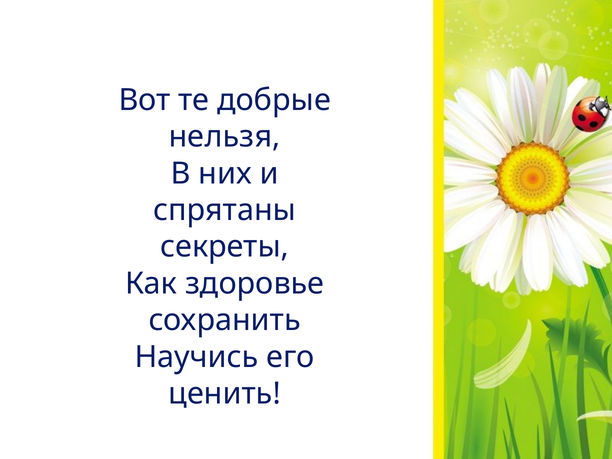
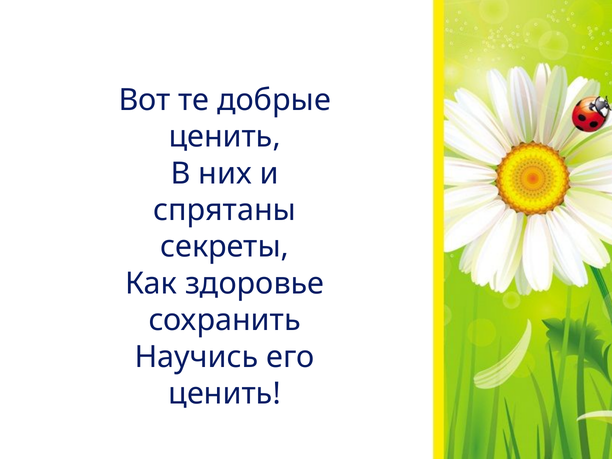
нельзя: нельзя -> ценить (225, 137)
